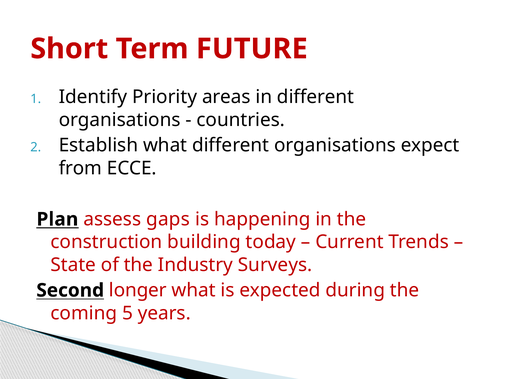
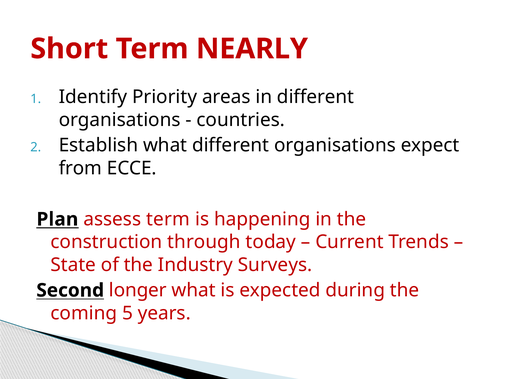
FUTURE: FUTURE -> NEARLY (252, 49)
assess gaps: gaps -> term (168, 220)
building: building -> through (204, 242)
